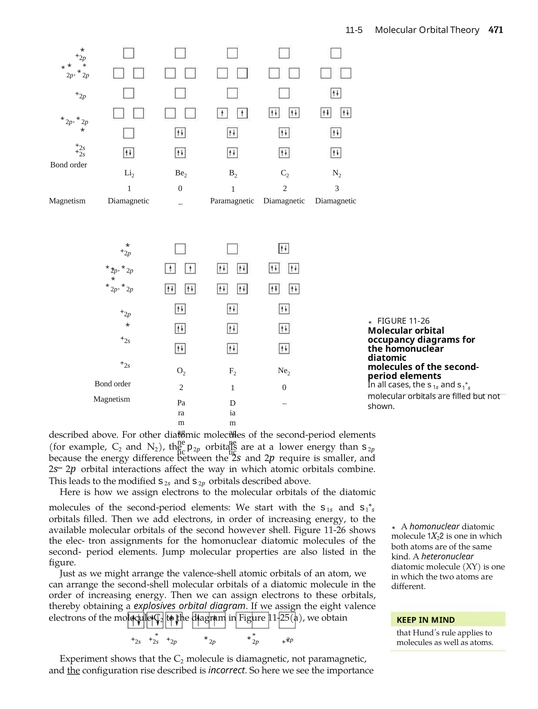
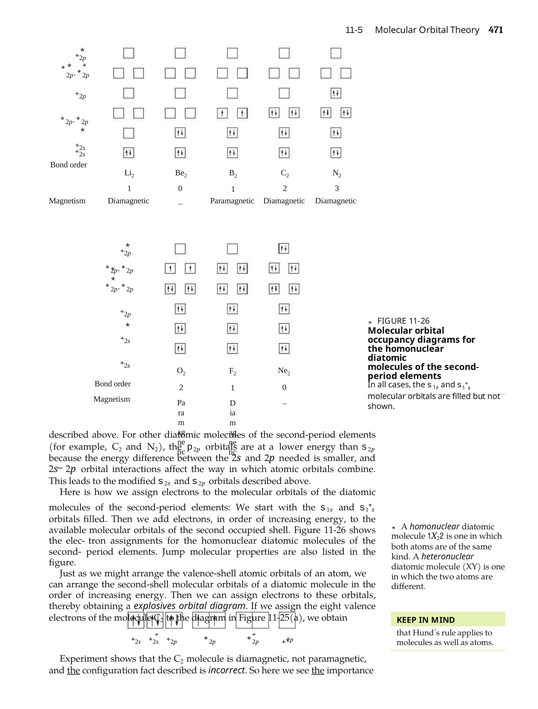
require: require -> needed (295, 458)
however: however -> occupied (247, 530)
rise: rise -> fact (148, 671)
the underline: none -> present (318, 671)
